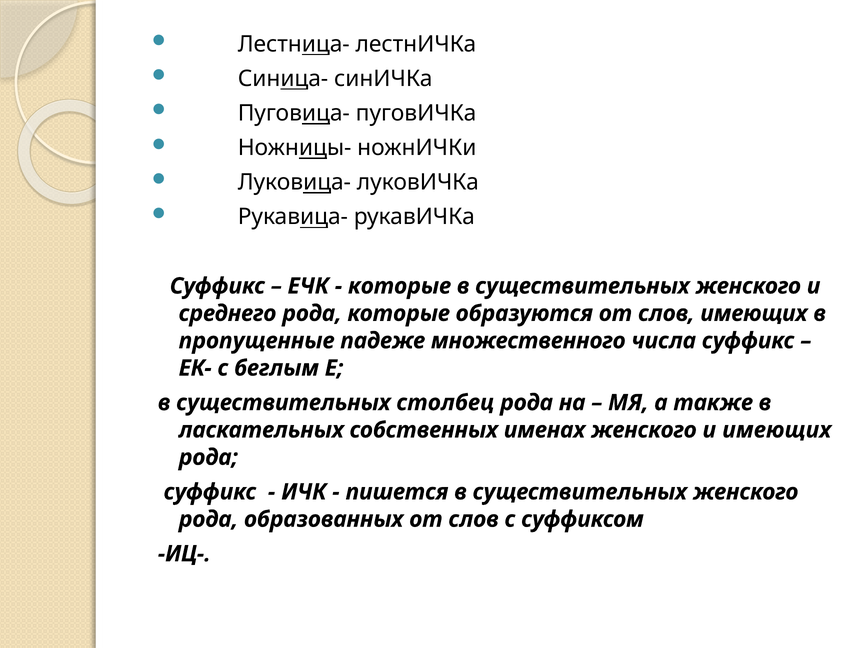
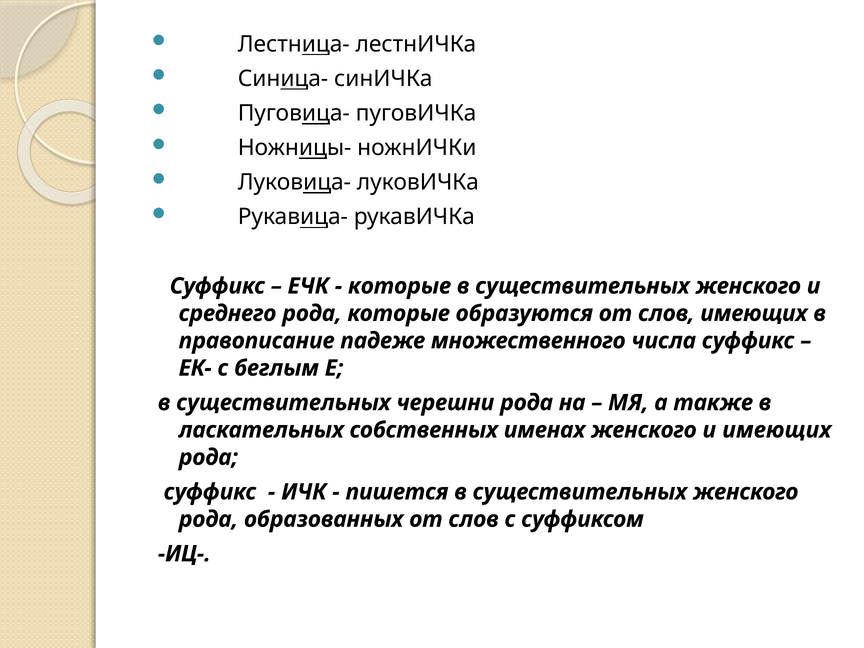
пропущенные: пропущенные -> правописание (257, 341)
столбец: столбец -> черешни (445, 403)
